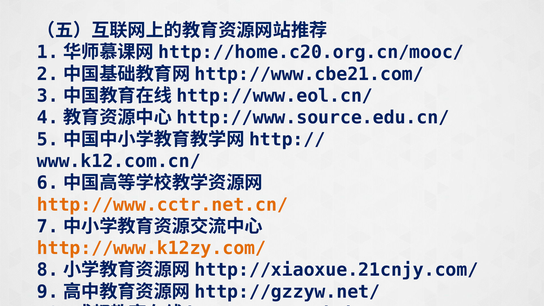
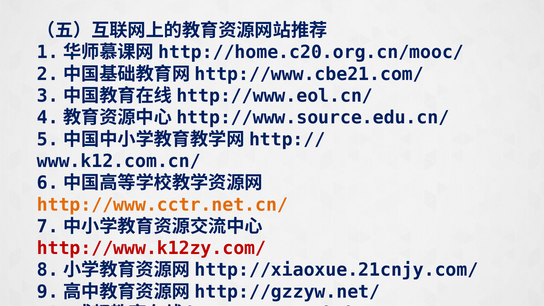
http://www.k12zy.com/ colour: orange -> red (152, 248)
